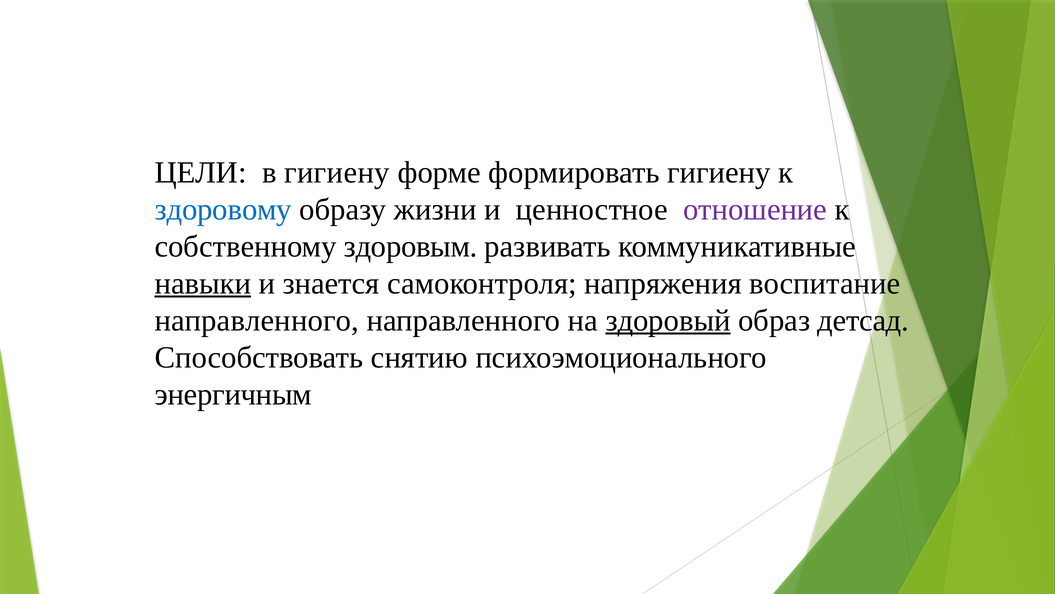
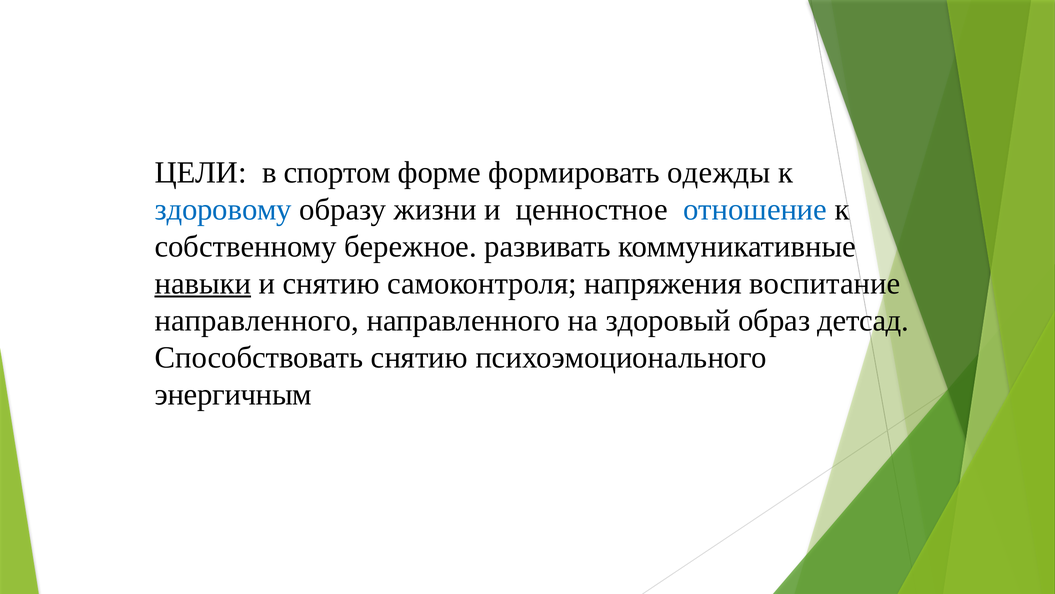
в гигиену: гигиену -> спортом (337, 172)
формировать гигиену: гигиену -> одежды (719, 172)
отношение colour: purple -> blue (755, 209)
здоровым: здоровым -> бережное (411, 246)
и знается: знается -> снятию (331, 283)
здоровый underline: present -> none (668, 320)
